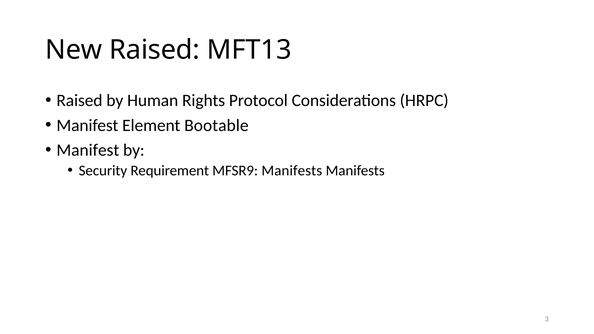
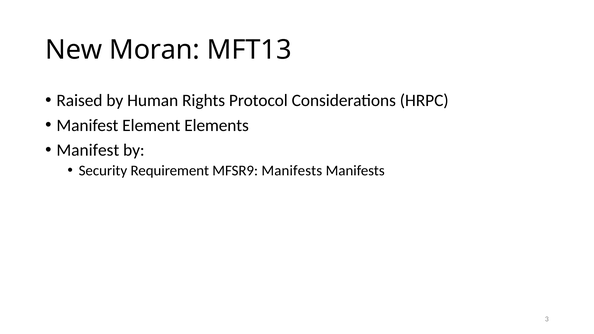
New Raised: Raised -> Moran (155, 50)
Bootable: Bootable -> Elements (217, 125)
